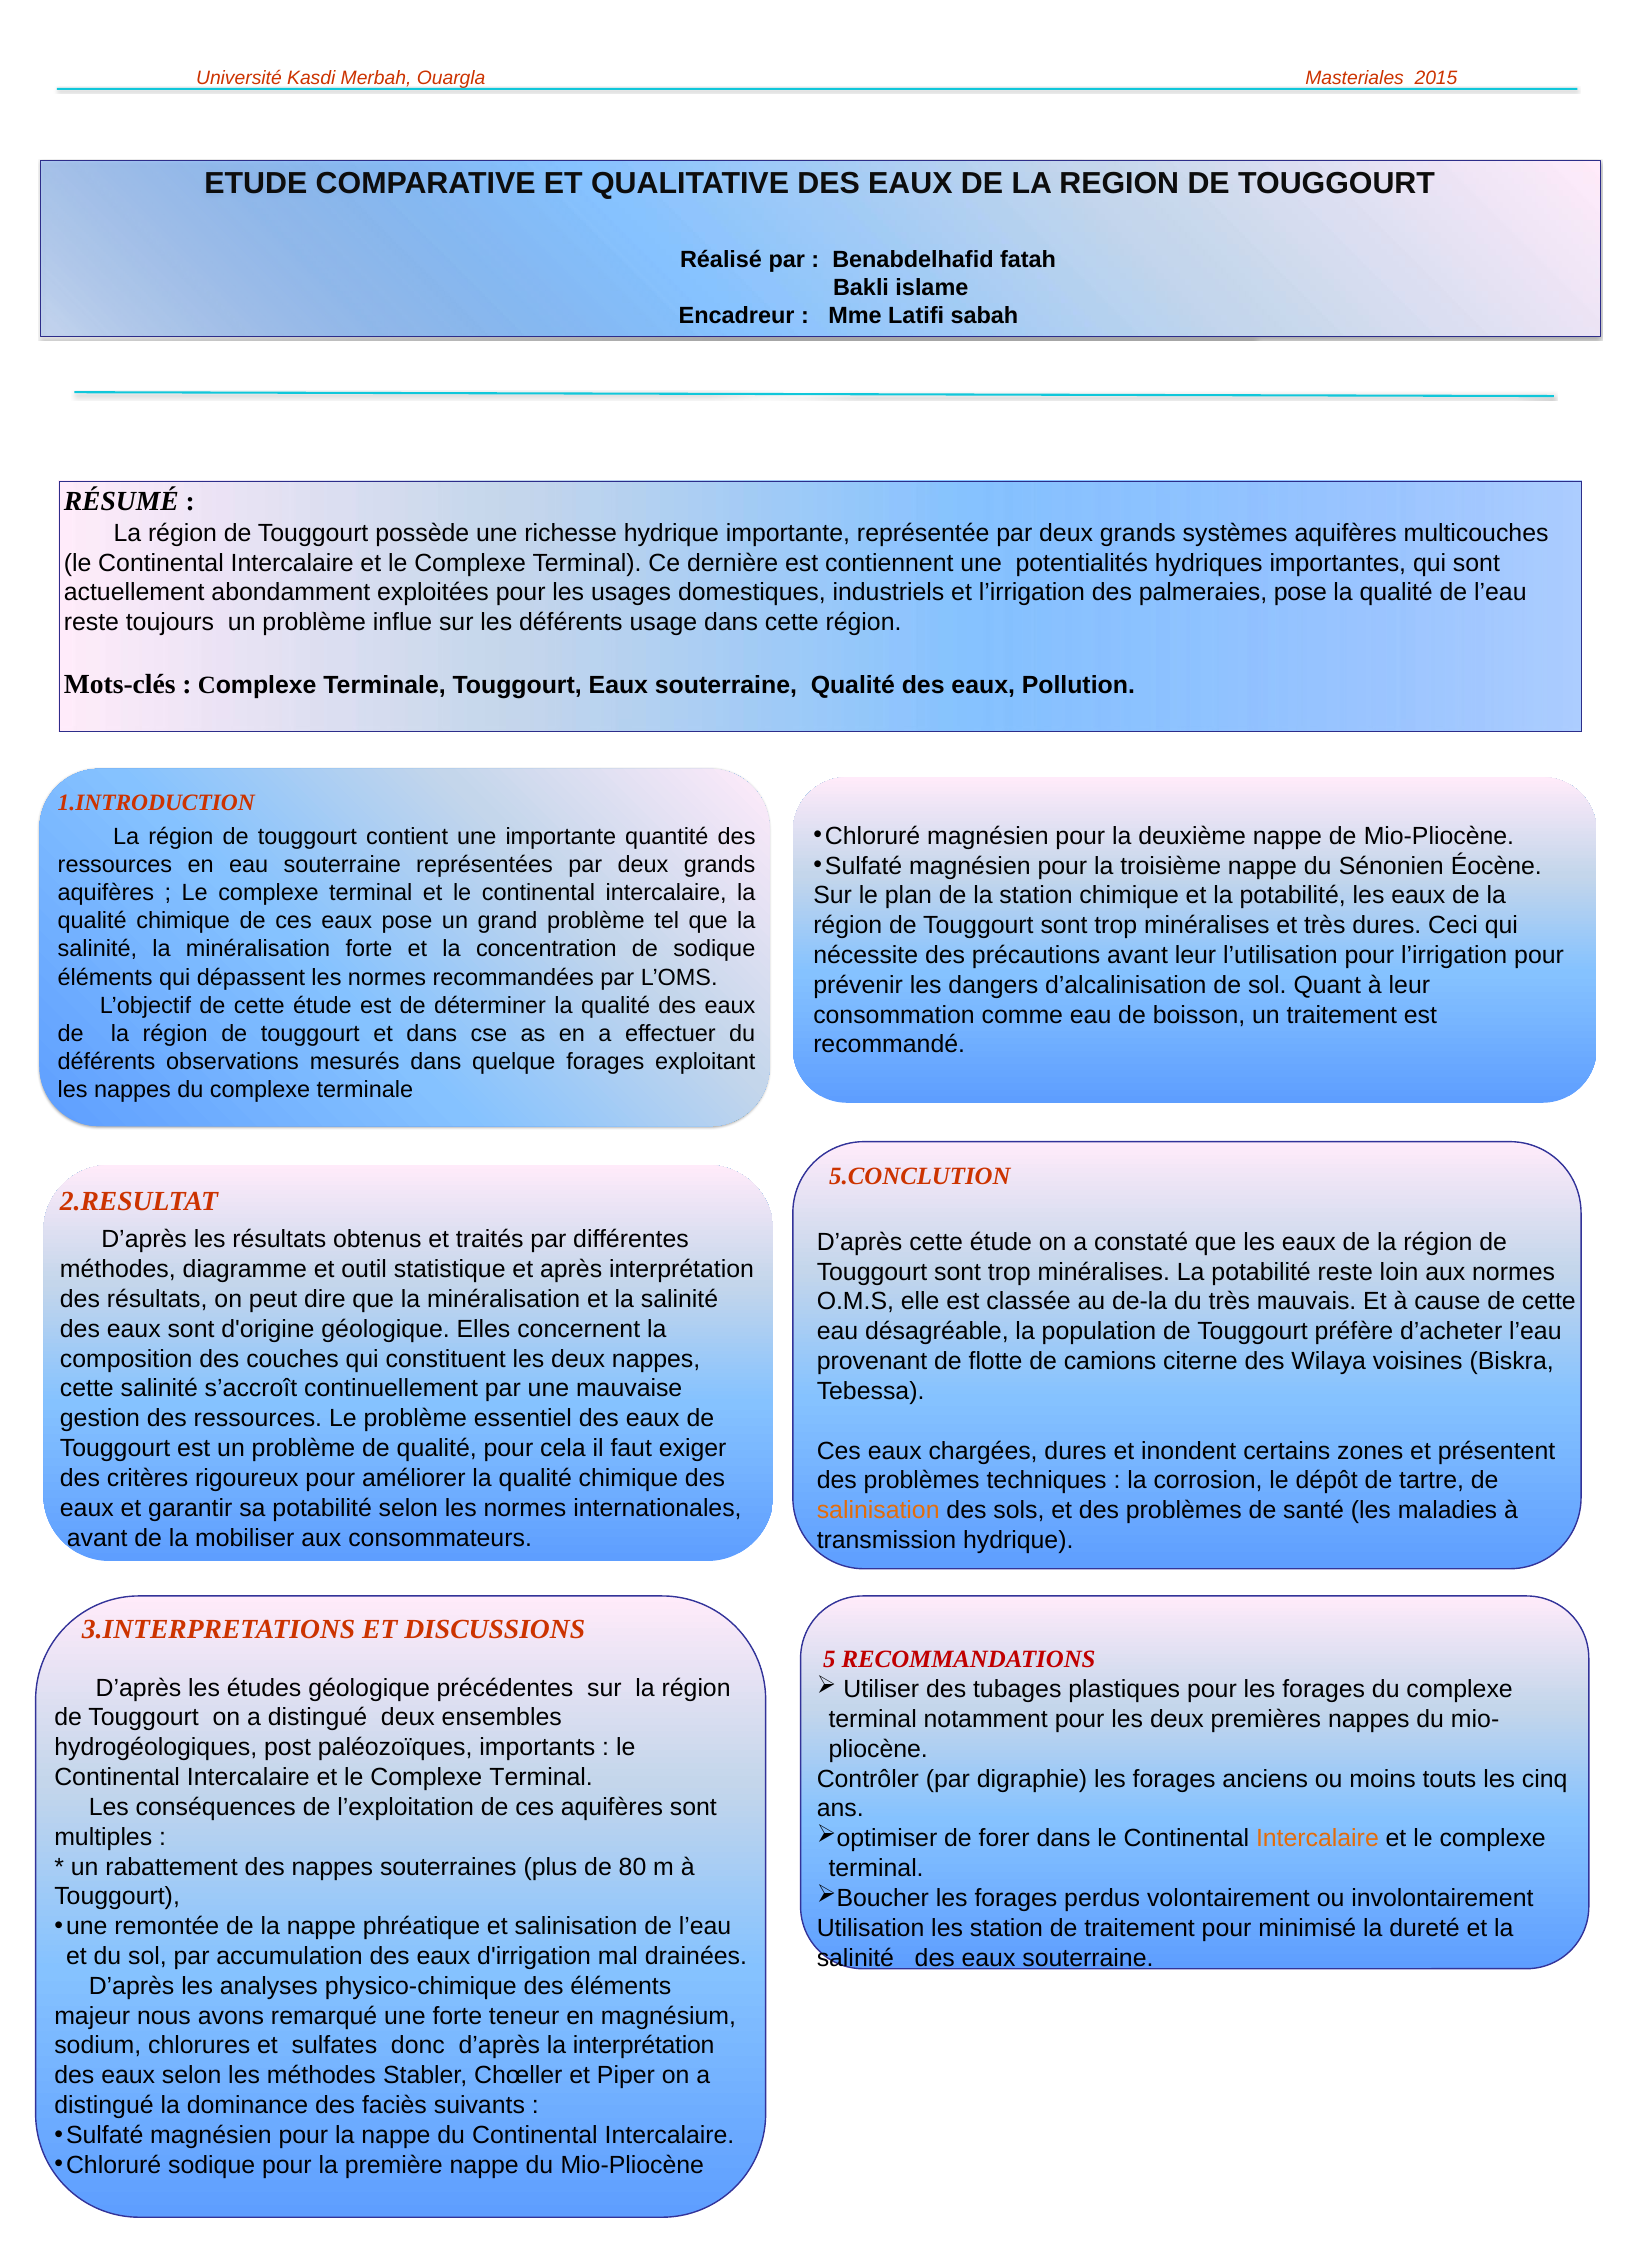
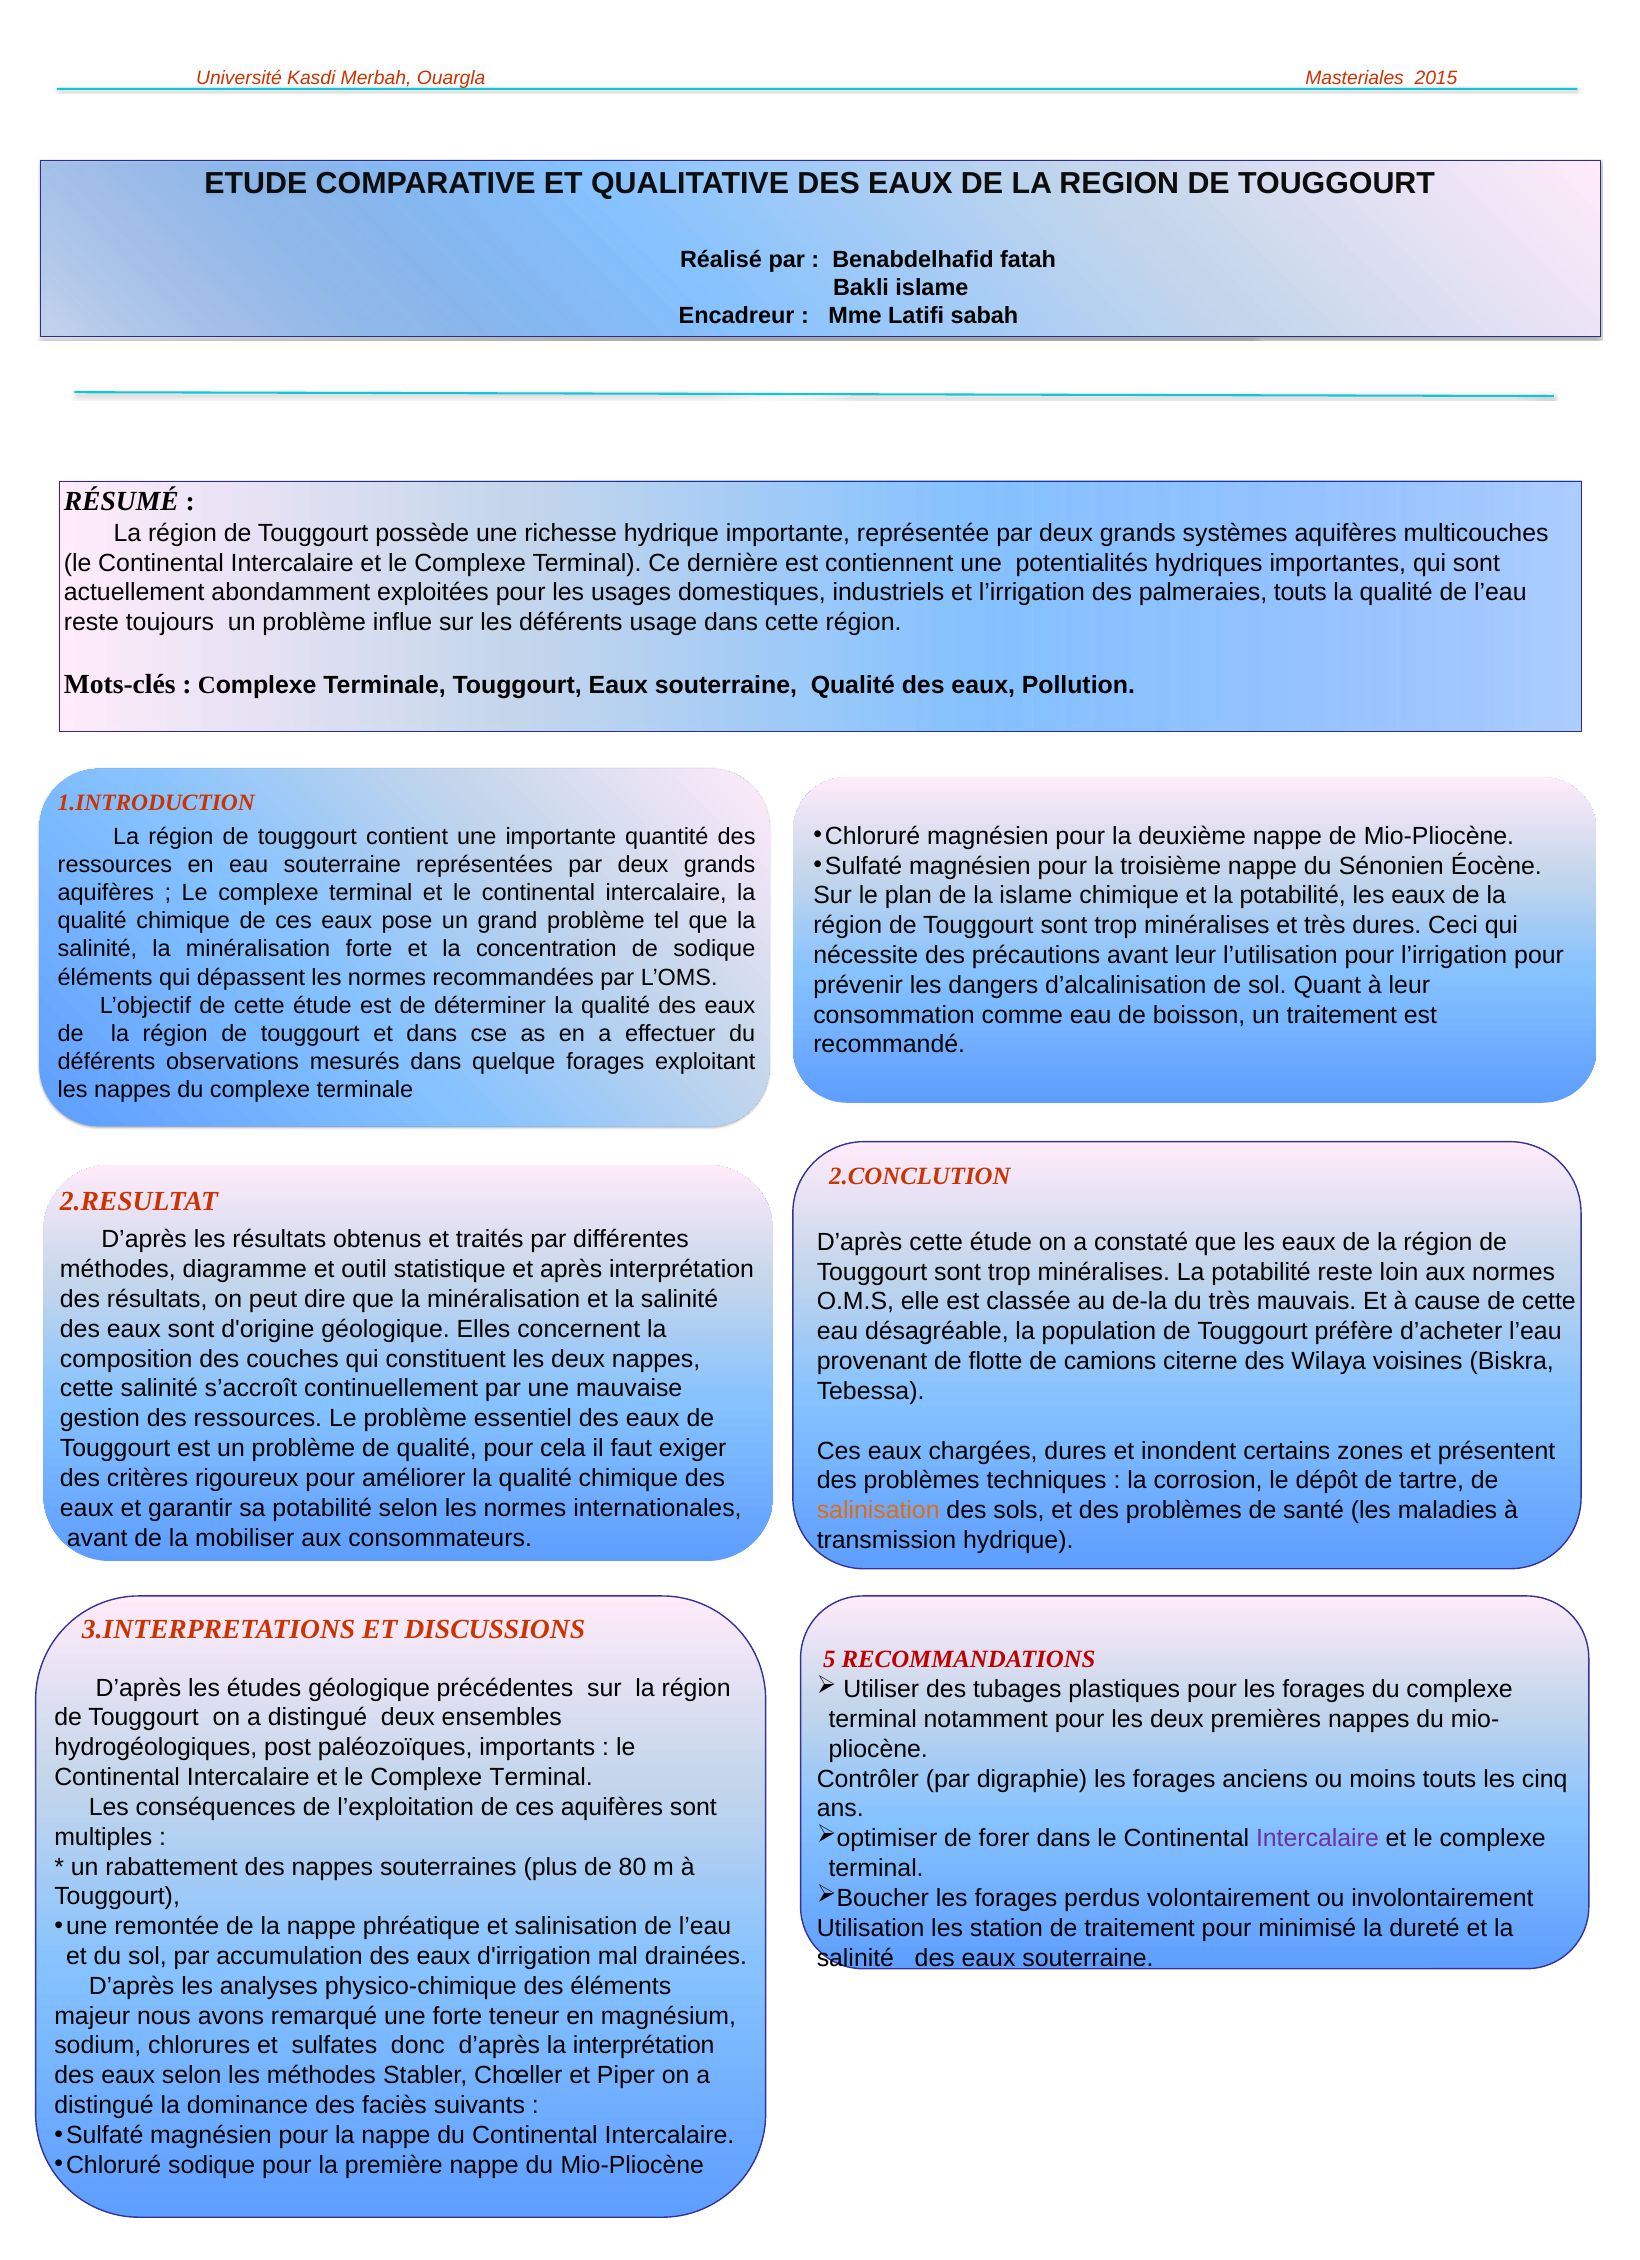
palmeraies pose: pose -> touts (1300, 593)
la station: station -> islame (1036, 896)
5.CONCLUTION: 5.CONCLUTION -> 2.CONCLUTION (920, 1176)
Intercalaire colour: orange -> purple (1317, 1839)
